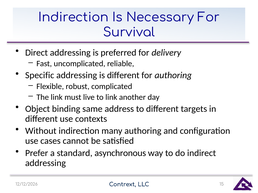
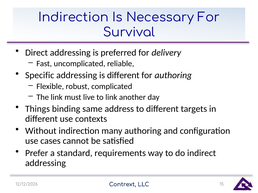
Object: Object -> Things (38, 109)
asynchronous: asynchronous -> requirements (120, 153)
